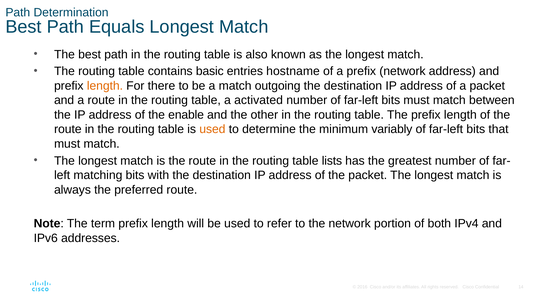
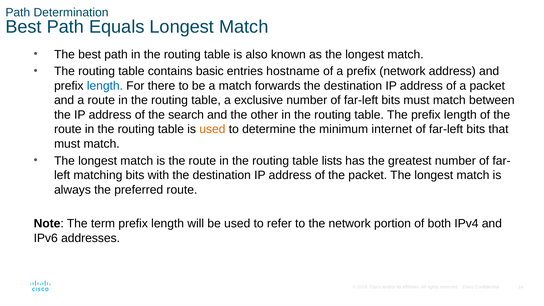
length colour: orange -> blue (105, 86)
outgoing: outgoing -> forwards (278, 86)
activated: activated -> exclusive (259, 100)
enable: enable -> search (186, 115)
variably: variably -> internet (392, 129)
